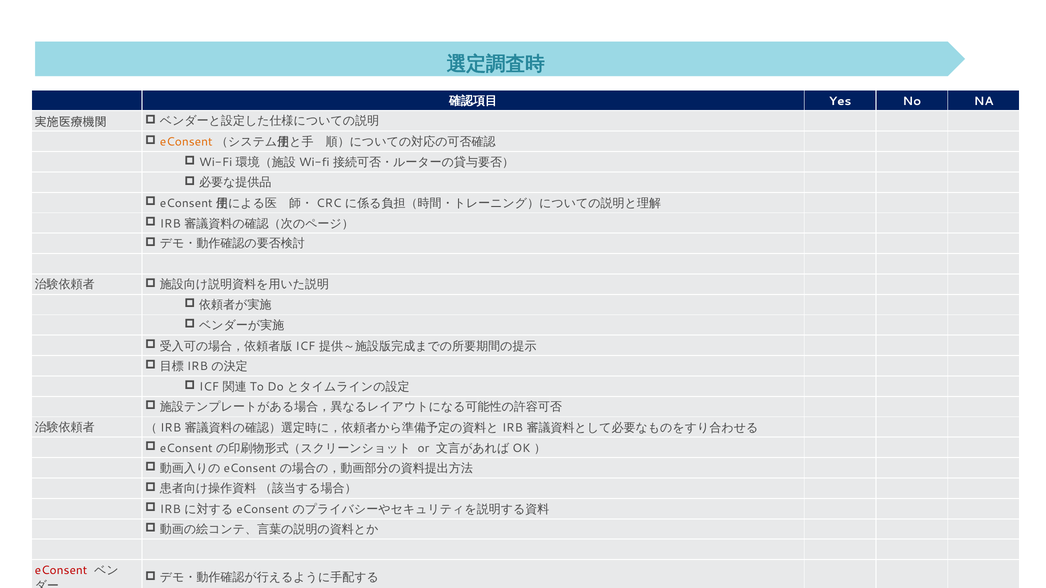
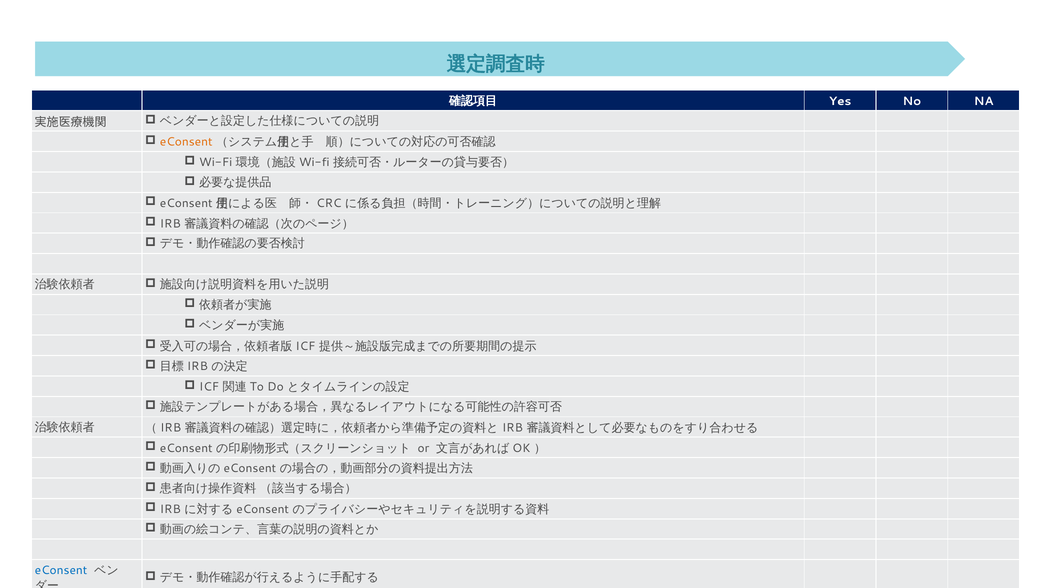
eConsent colour: red -> blue (61, 571)
